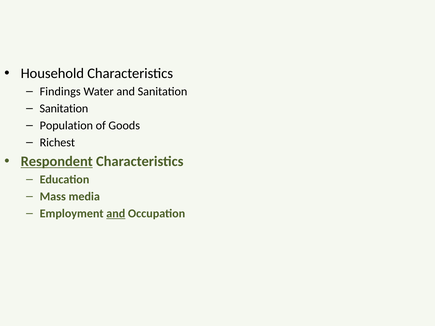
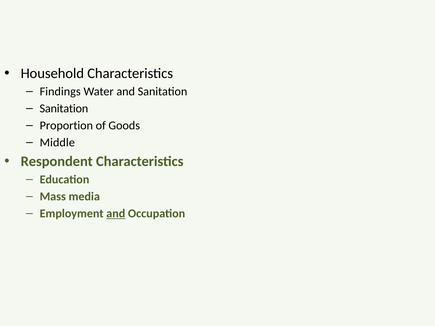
Population: Population -> Proportion (66, 126)
Richest: Richest -> Middle (57, 143)
Respondent underline: present -> none (57, 162)
